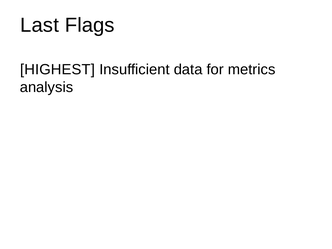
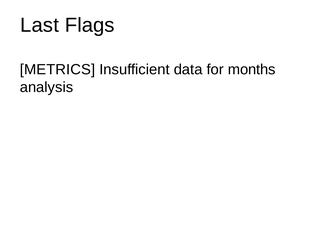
HIGHEST: HIGHEST -> METRICS (58, 70)
metrics: metrics -> months (252, 70)
